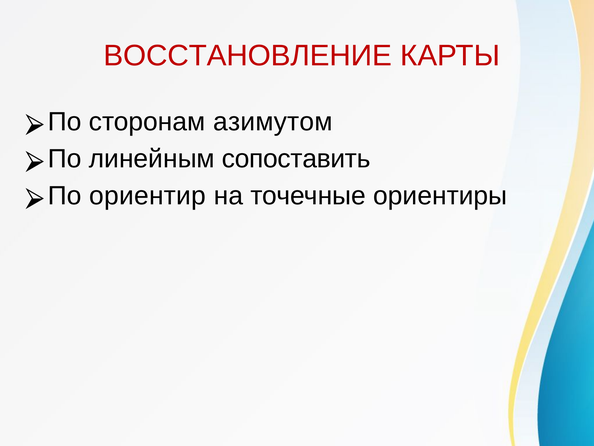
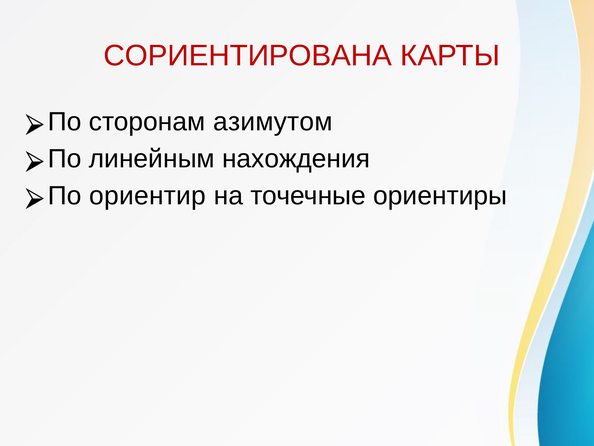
ВОССТАНОВЛЕНИЕ: ВОССТАНОВЛЕНИЕ -> СОРИЕНТИРОВАНА (248, 56)
сопоставить: сопоставить -> нахождения (296, 159)
